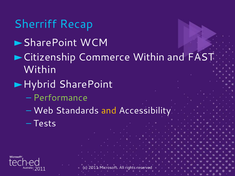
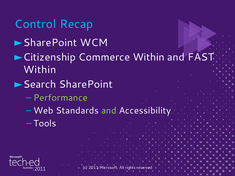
Sherriff: Sherriff -> Control (35, 24)
Hybrid: Hybrid -> Search (40, 84)
and colour: yellow -> light green (109, 111)
Tests: Tests -> Tools (45, 124)
